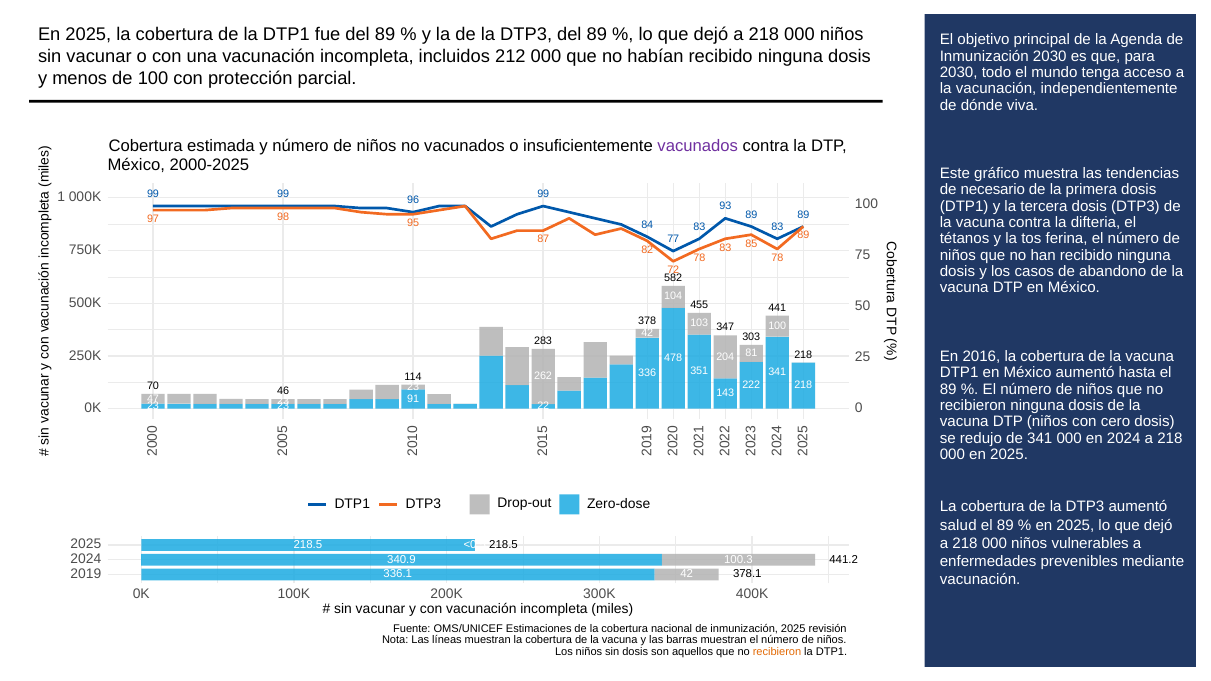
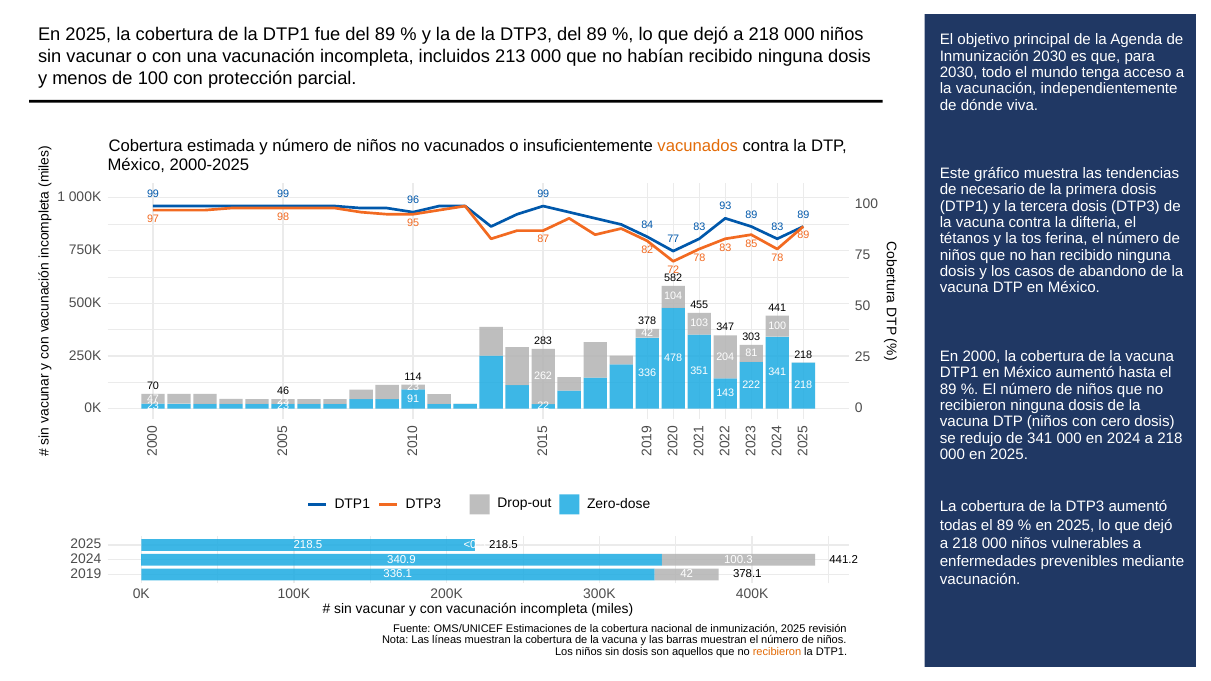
212: 212 -> 213 (510, 57)
vacunados colour: purple -> orange (698, 146)
2016: 2016 -> 2000 (981, 356)
salud: salud -> todas (958, 525)
